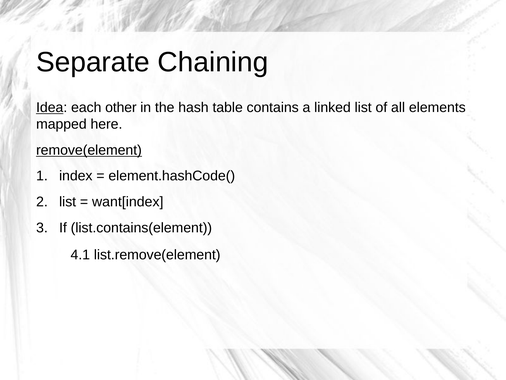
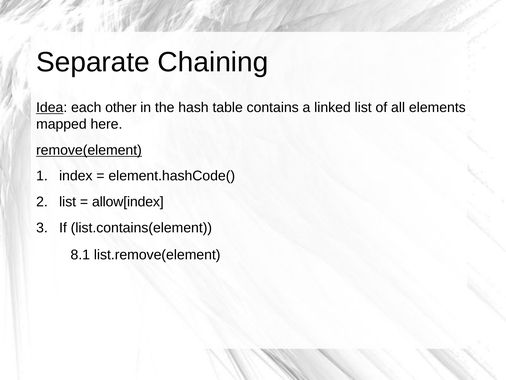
want[index: want[index -> allow[index (128, 202)
4.1: 4.1 -> 8.1 (80, 255)
